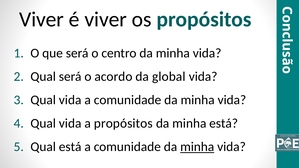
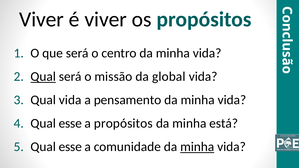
Qual underline: none -> present (43, 77)
acordo: acordo -> missão (113, 77)
comunidade: comunidade -> pensamento (128, 100)
vida: vida -> esse (70, 124)
está: está -> esse (70, 147)
